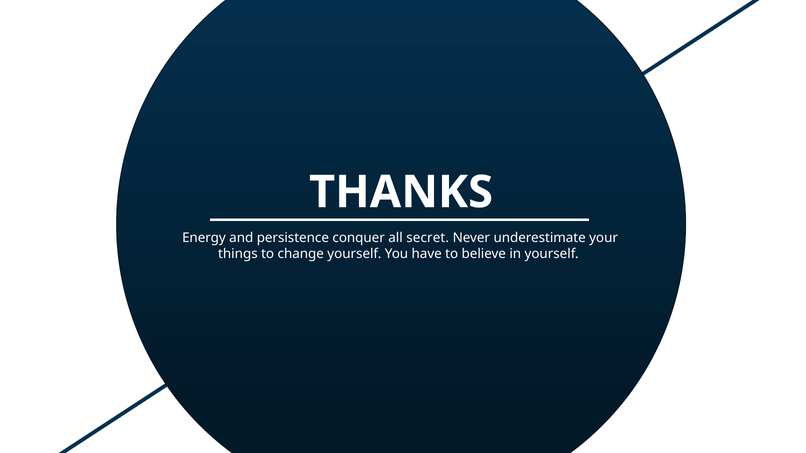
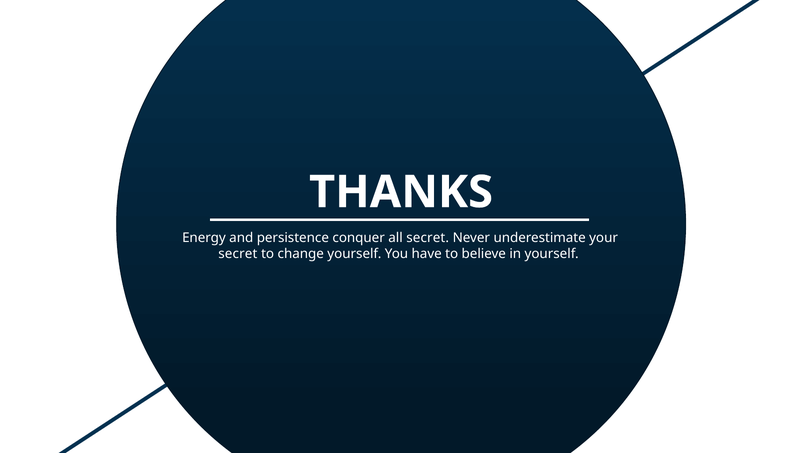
things: things -> secret (238, 254)
